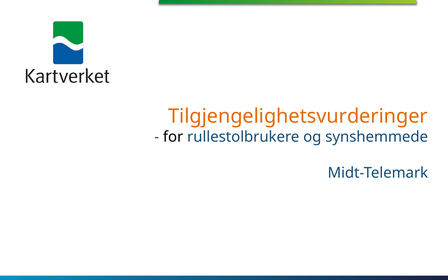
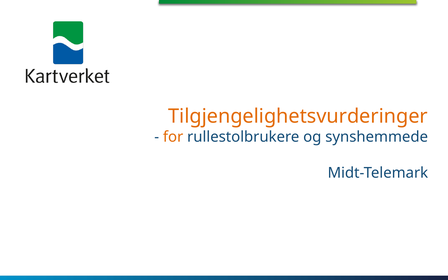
for colour: black -> orange (173, 137)
